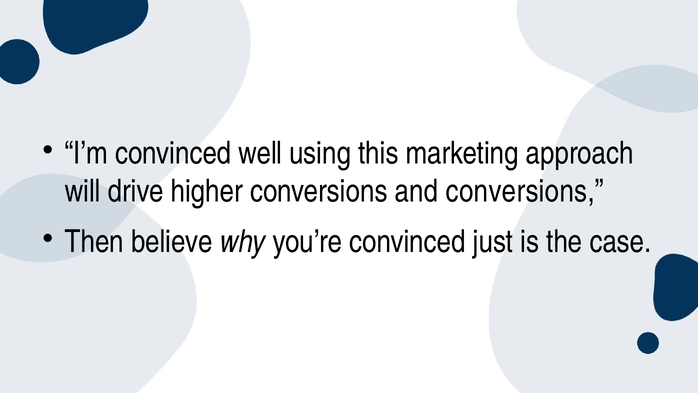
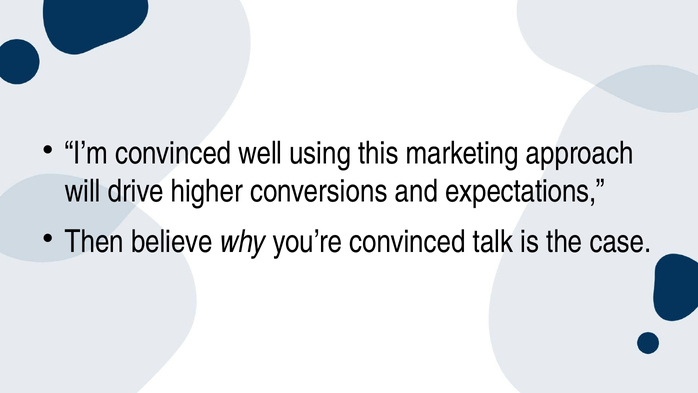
and conversions: conversions -> expectations (525, 191)
just: just -> talk (493, 242)
